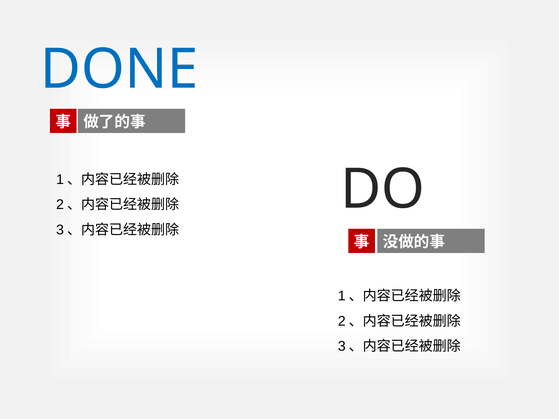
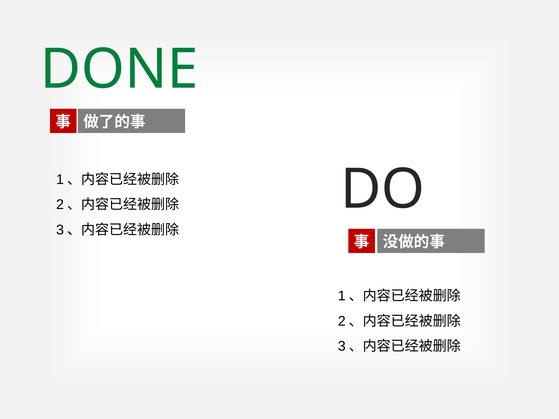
DONE colour: blue -> green (119, 69)
